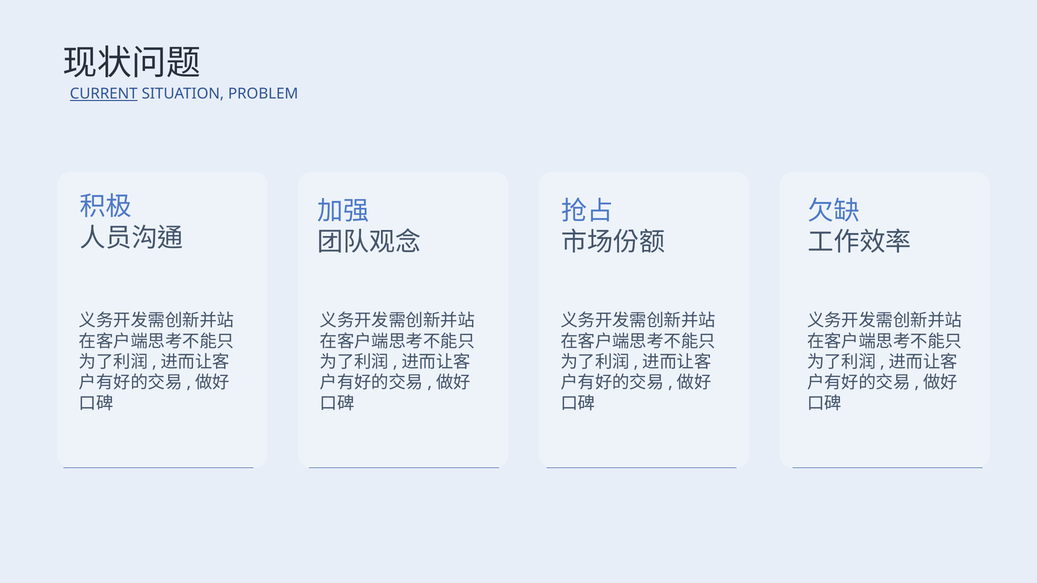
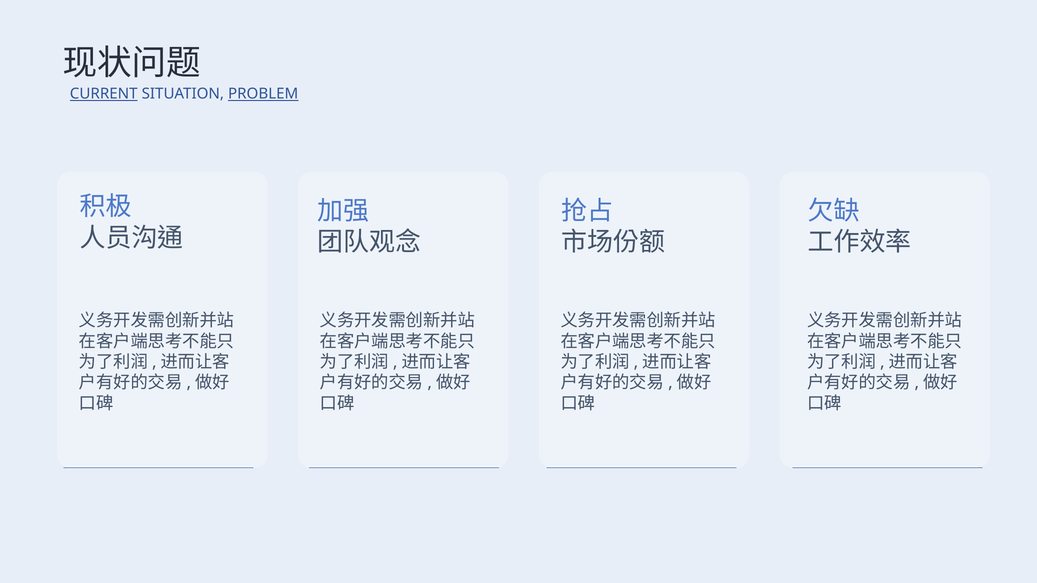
PROBLEM underline: none -> present (263, 94)
